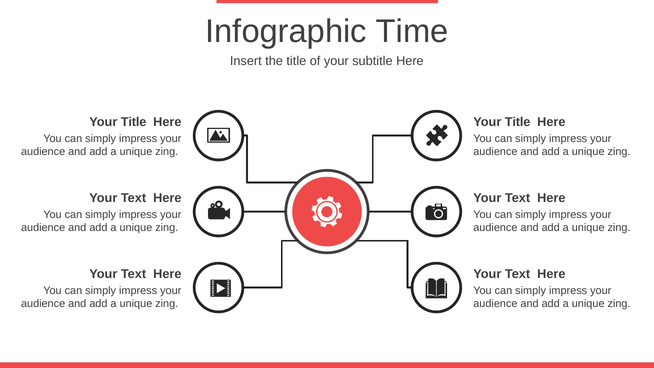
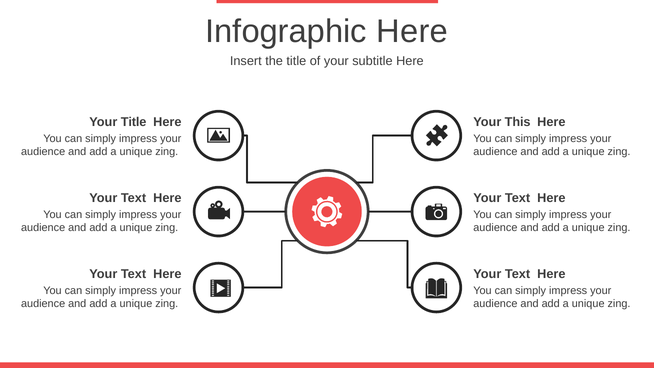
Infographic Time: Time -> Here (412, 32)
Title: Title -> This (518, 122)
